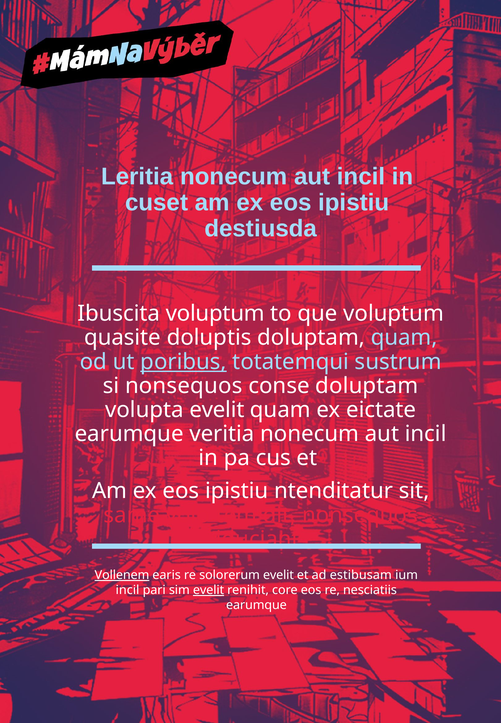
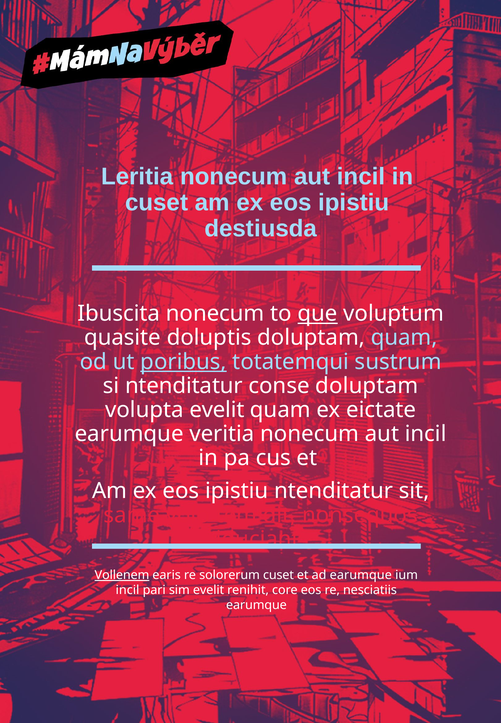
Ibuscita voluptum: voluptum -> nonecum (215, 314)
que underline: none -> present (318, 314)
si nonsequos: nonsequos -> ntenditatur (184, 386)
solorerum evelit: evelit -> cuset (278, 576)
ad estibusam: estibusam -> earumque (361, 576)
evelit underline: present -> none (209, 591)
